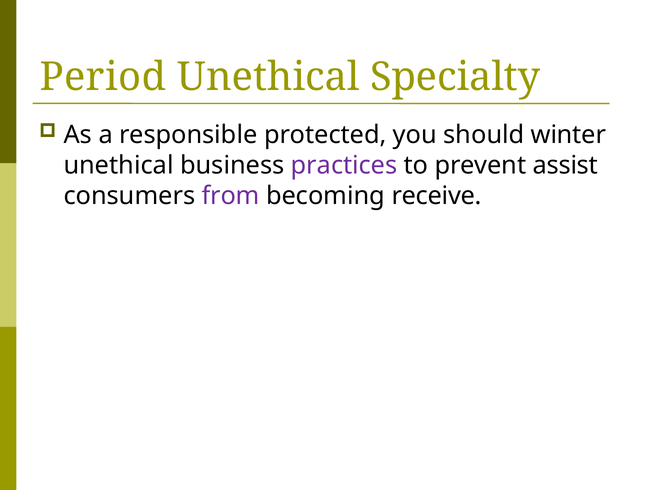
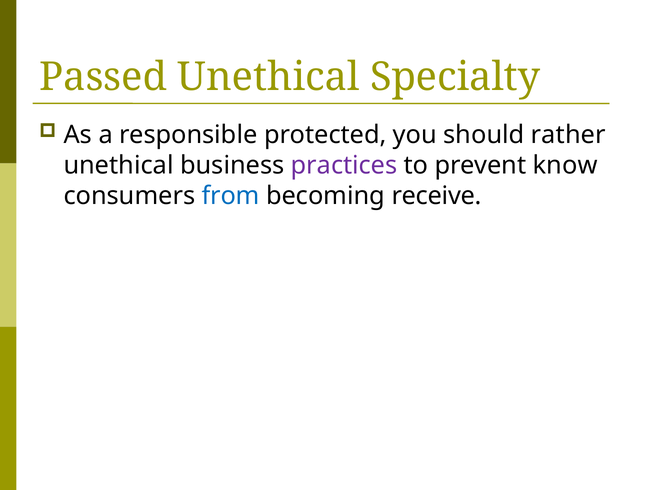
Period: Period -> Passed (103, 77)
winter: winter -> rather (568, 135)
assist: assist -> know (565, 165)
from colour: purple -> blue (231, 196)
